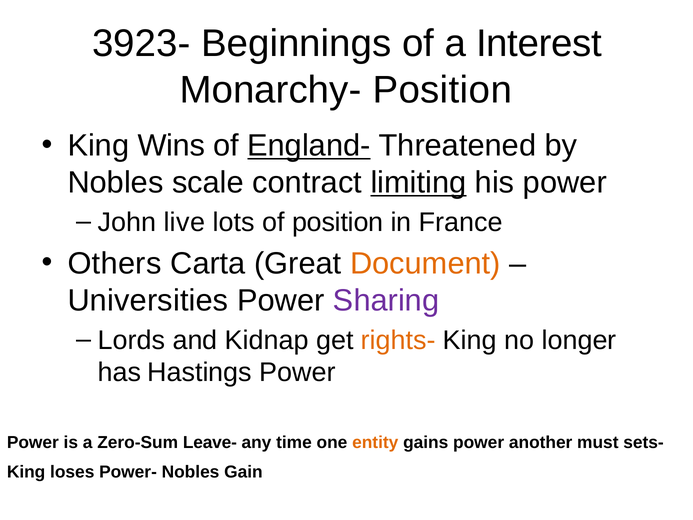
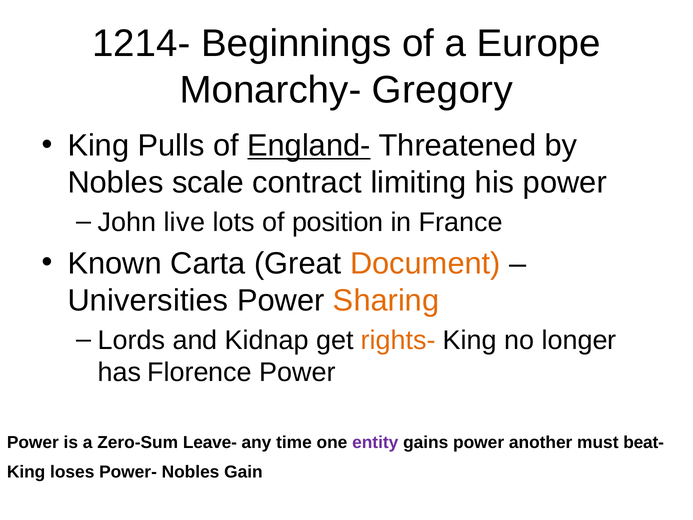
3923-: 3923- -> 1214- (141, 44)
Interest: Interest -> Europe (539, 44)
Monarchy- Position: Position -> Gregory (442, 90)
Wins: Wins -> Pulls (171, 145)
limiting underline: present -> none (418, 182)
Others: Others -> Known (115, 263)
Sharing colour: purple -> orange (386, 300)
Hastings: Hastings -> Florence (200, 372)
entity colour: orange -> purple (375, 442)
sets-: sets- -> beat- (644, 442)
